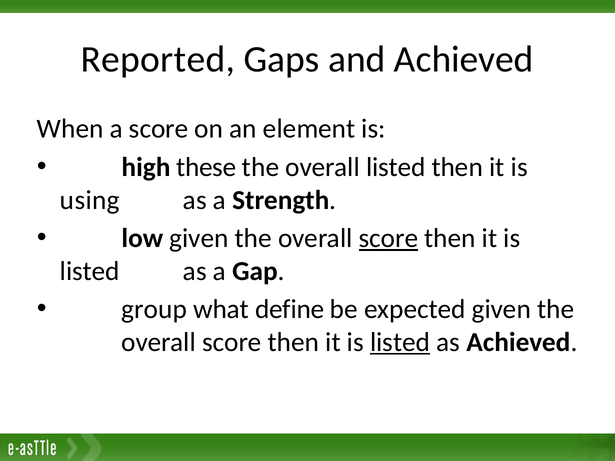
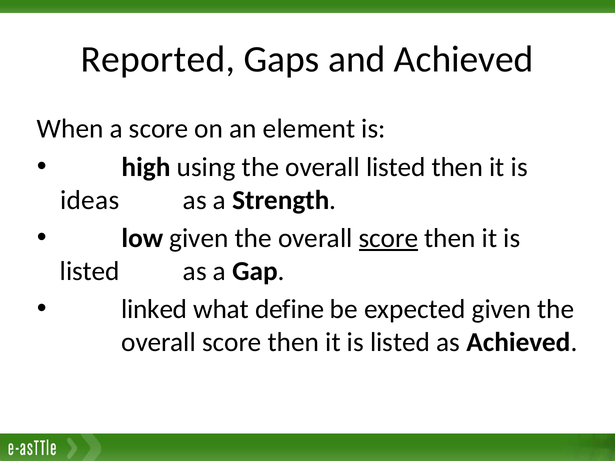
these: these -> using (206, 167)
using: using -> ideas (90, 200)
group: group -> linked (154, 309)
listed underline: present -> none (400, 342)
